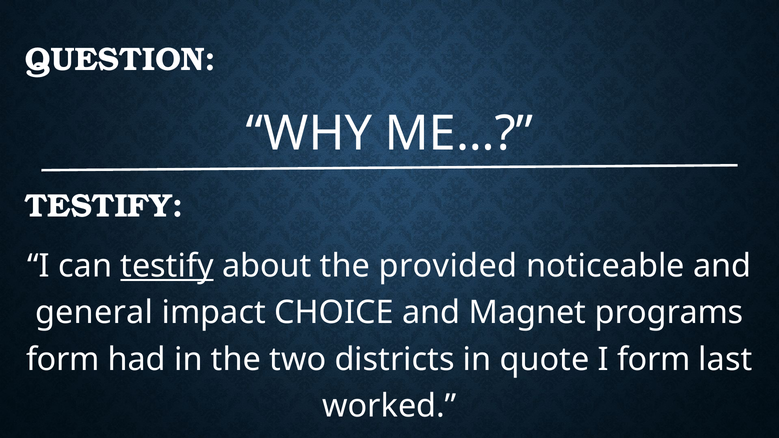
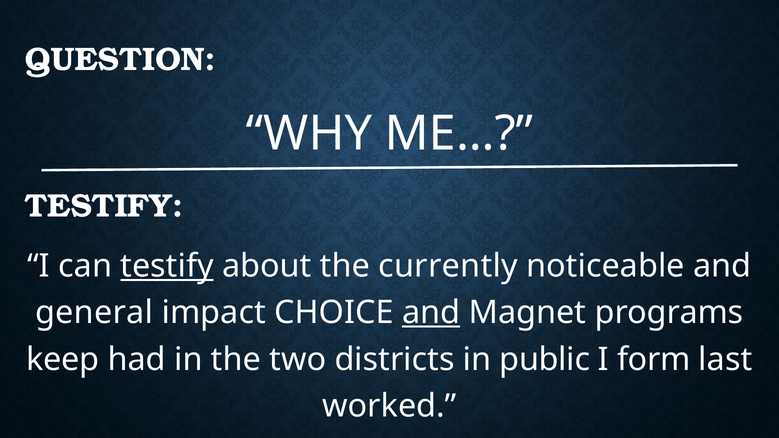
provided: provided -> currently (448, 266)
and underline: none -> present (431, 313)
form: form -> keep (63, 359)
quote: quote -> public (545, 359)
